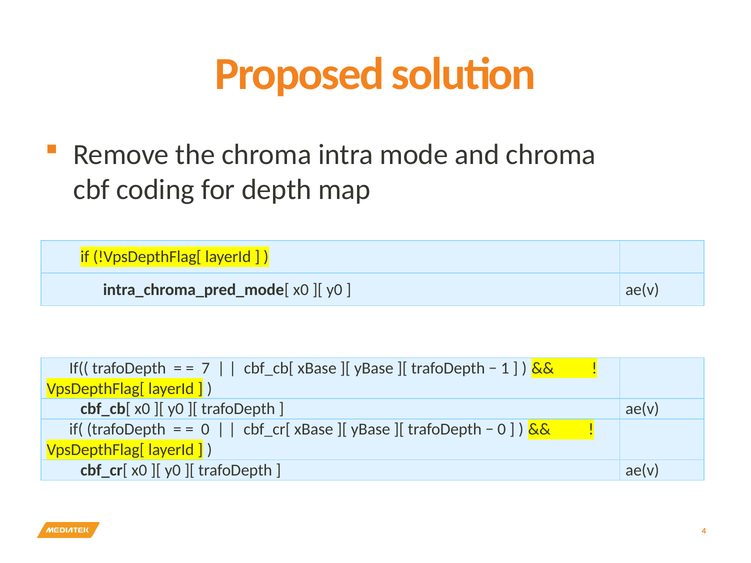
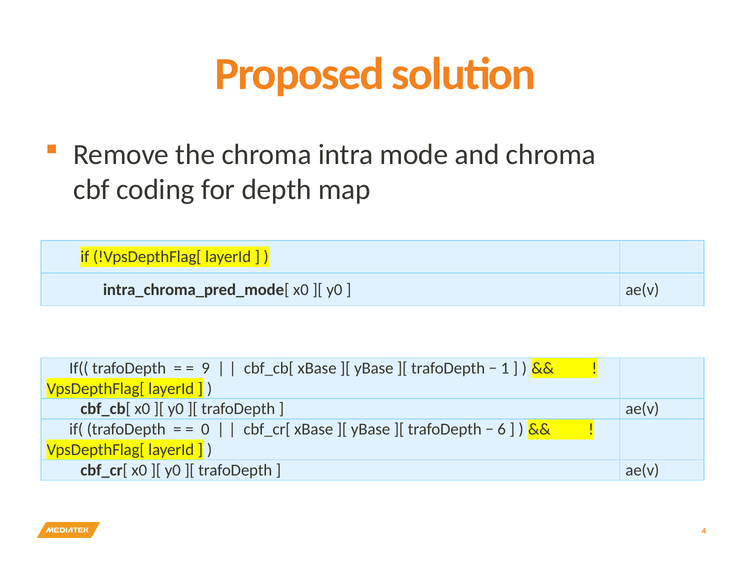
7: 7 -> 9 (206, 368)
0: 0 -> 6 (502, 430)
